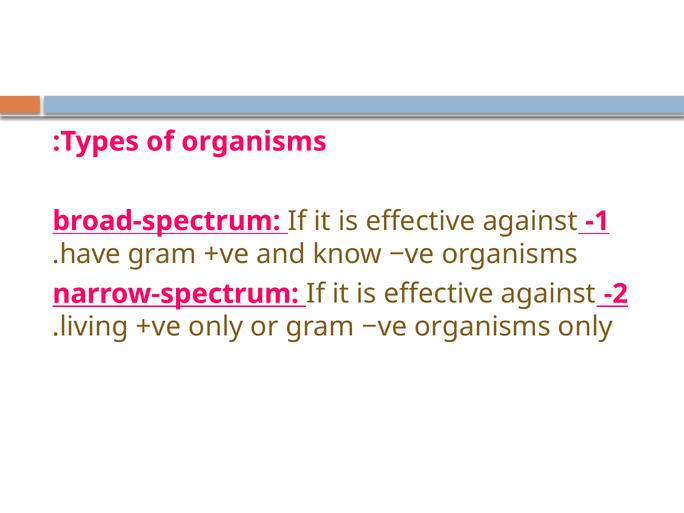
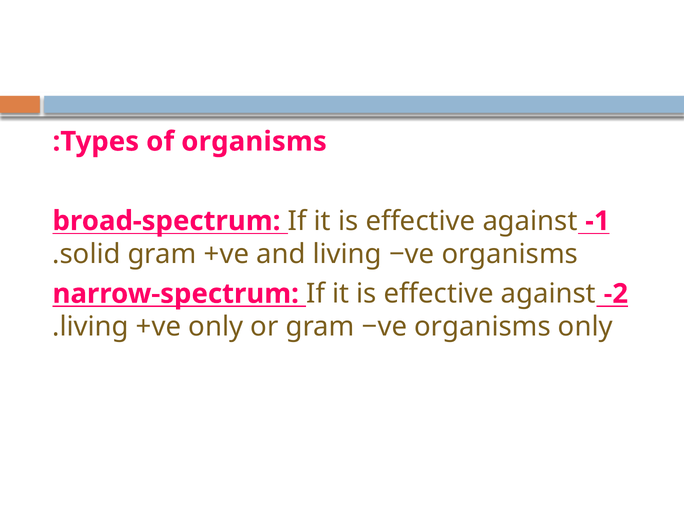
have: have -> solid (90, 254)
and know: know -> living (347, 254)
